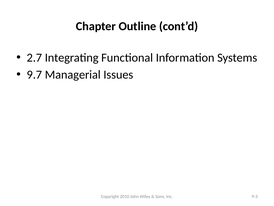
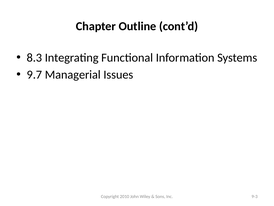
2.7: 2.7 -> 8.3 (34, 57)
